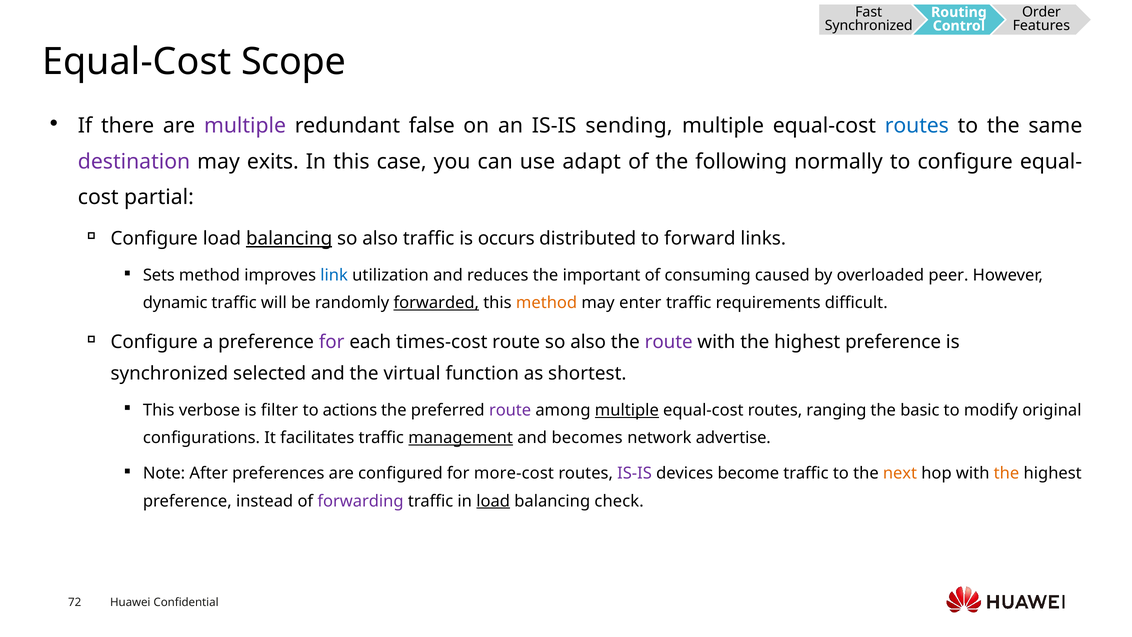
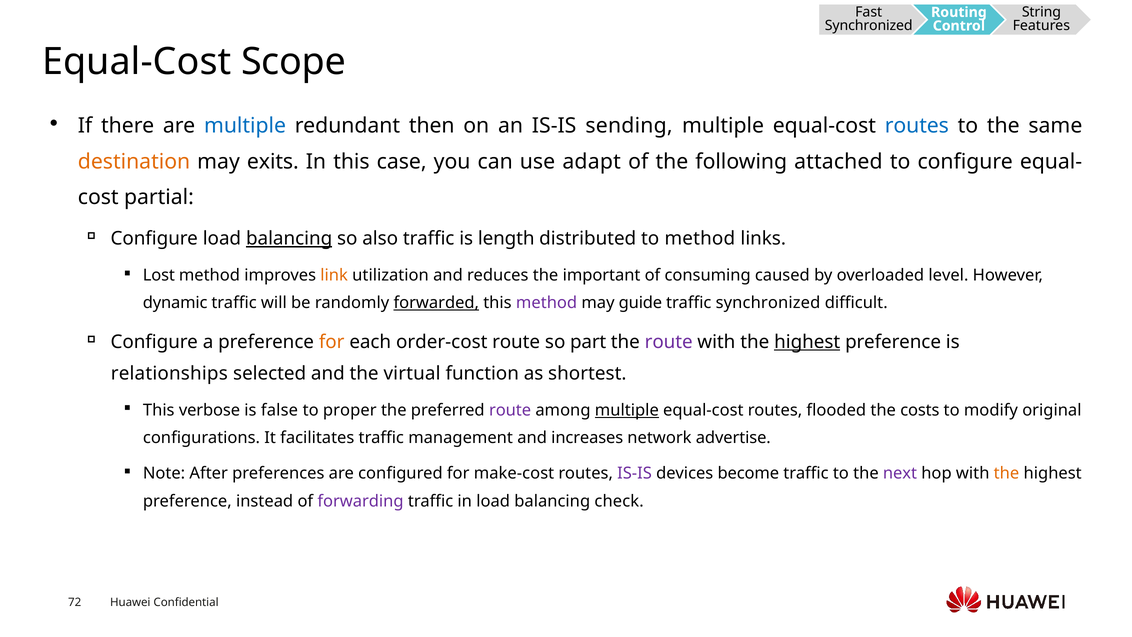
Order: Order -> String (1041, 12)
multiple colour: purple -> blue (245, 126)
false: false -> then (432, 126)
destination colour: purple -> orange (134, 161)
normally: normally -> attached (838, 161)
occurs: occurs -> length (506, 238)
to forward: forward -> method (700, 238)
Sets: Sets -> Lost (159, 275)
link colour: blue -> orange (334, 275)
peer: peer -> level (948, 275)
method colour: orange -> purple (547, 303)
enter: enter -> guide (640, 303)
traffic requirements: requirements -> synchronized (768, 303)
for colour: purple -> orange (332, 342)
times-cost: times-cost -> order-cost (442, 342)
route so also: also -> part (588, 342)
highest underline: none -> present (807, 342)
synchronized: synchronized -> relationships (169, 373)
filter: filter -> false (280, 410)
actions: actions -> proper (350, 410)
ranging: ranging -> flooded (836, 410)
basic: basic -> costs (920, 410)
management underline: present -> none (461, 438)
becomes: becomes -> increases (587, 438)
more-cost: more-cost -> make-cost (514, 473)
next colour: orange -> purple (900, 473)
load underline: present -> none (493, 501)
